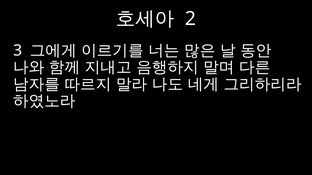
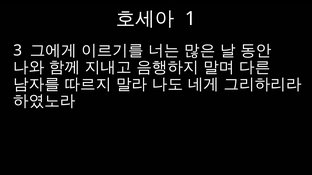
2: 2 -> 1 (190, 19)
